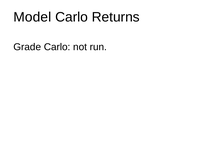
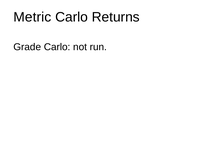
Model: Model -> Metric (32, 17)
